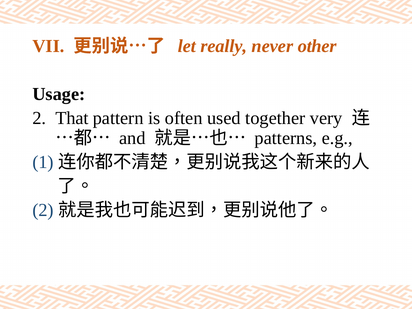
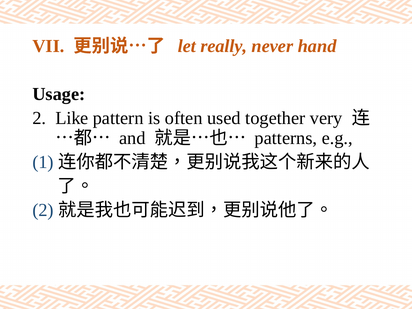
other: other -> hand (317, 46)
That: That -> Like (72, 118)
